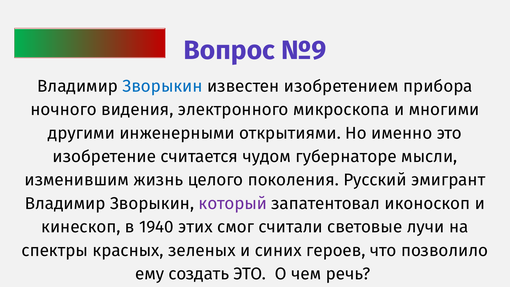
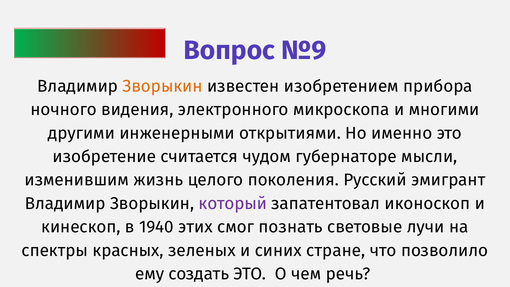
Зворыкин colour: blue -> orange (163, 86)
считали: считали -> познать (291, 227)
героев: героев -> стране (336, 250)
